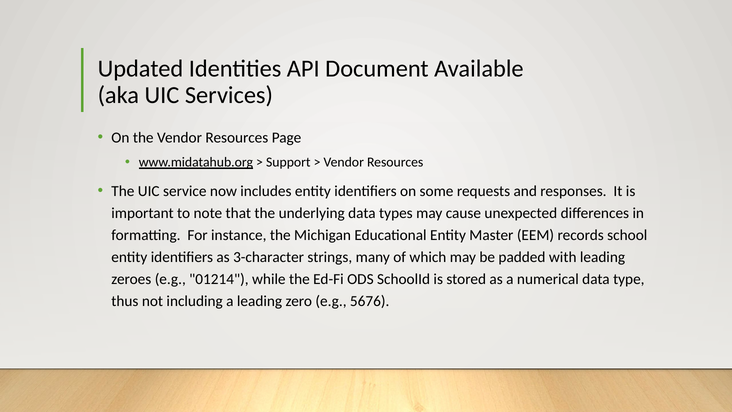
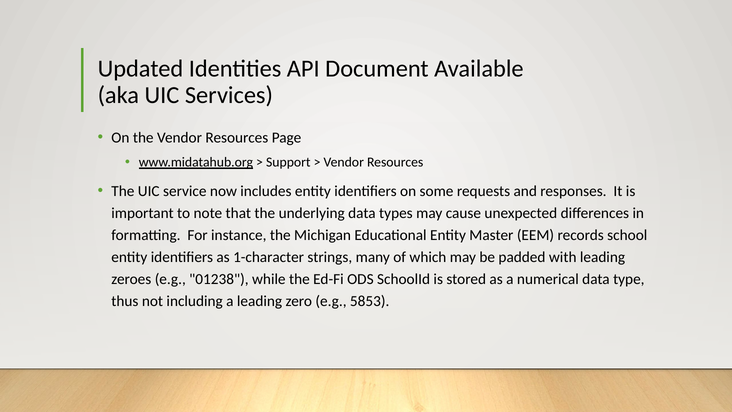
3-character: 3-character -> 1-character (269, 257)
01214: 01214 -> 01238 (219, 279)
5676: 5676 -> 5853 (370, 301)
